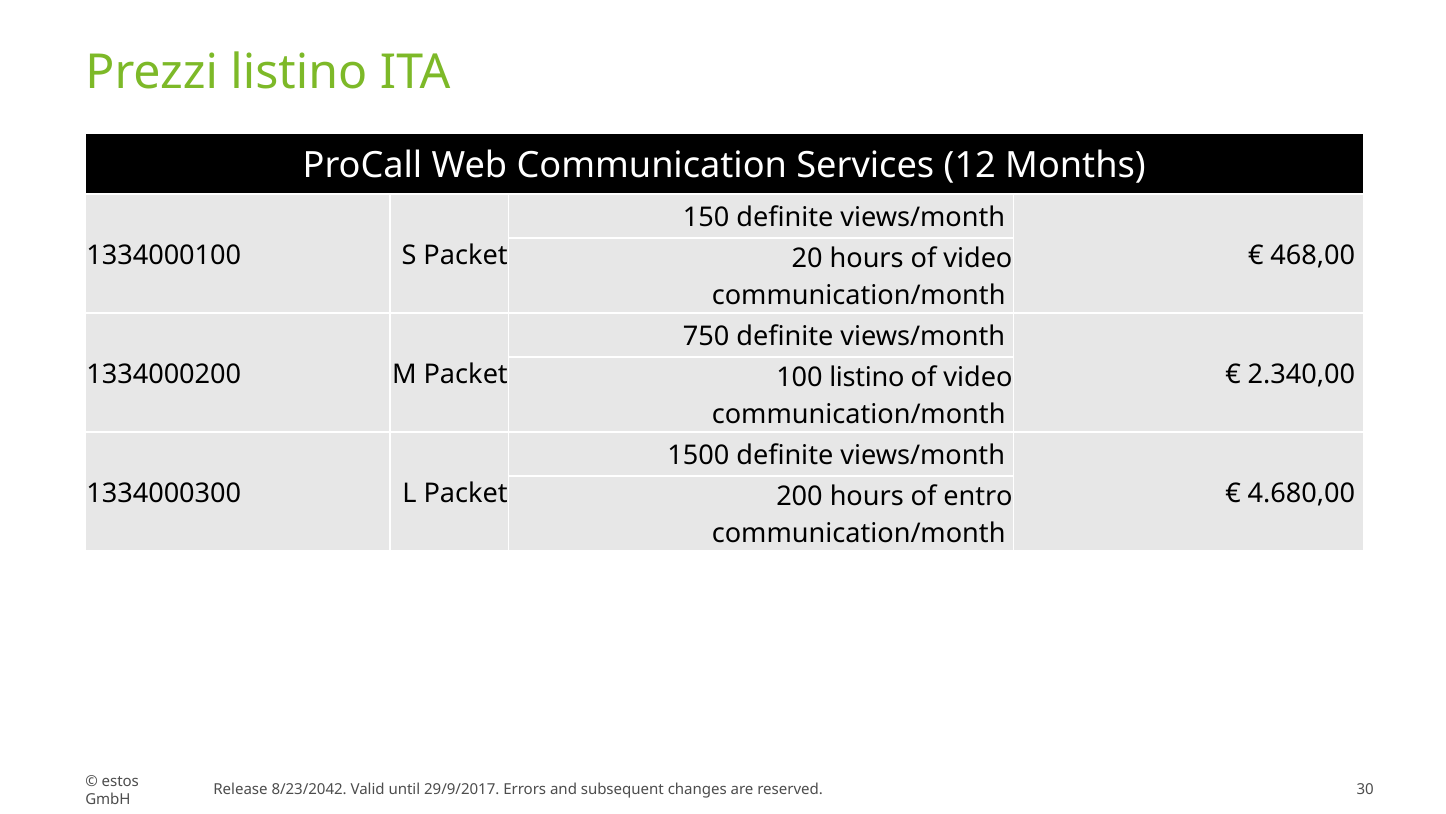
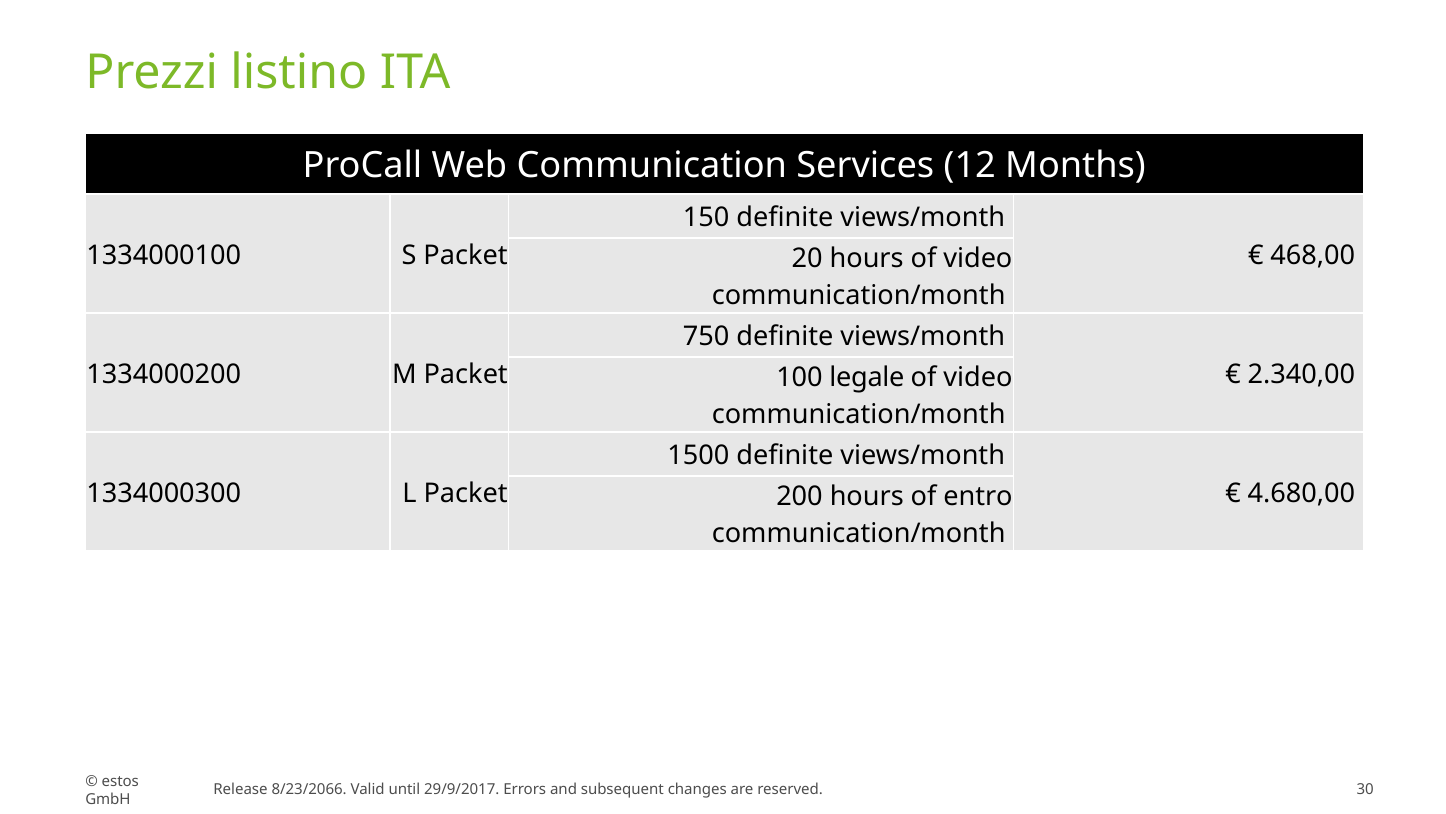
100 listino: listino -> legale (867, 378)
8/23/2042: 8/23/2042 -> 8/23/2066 (309, 789)
